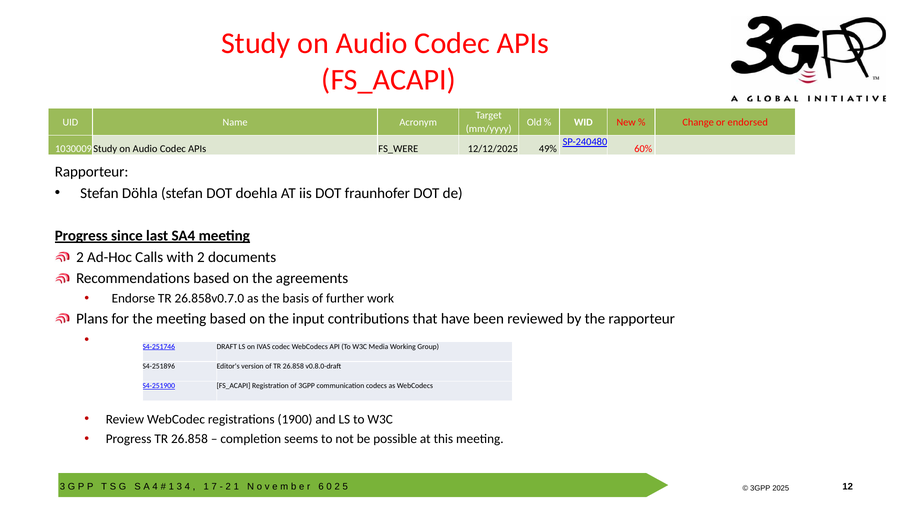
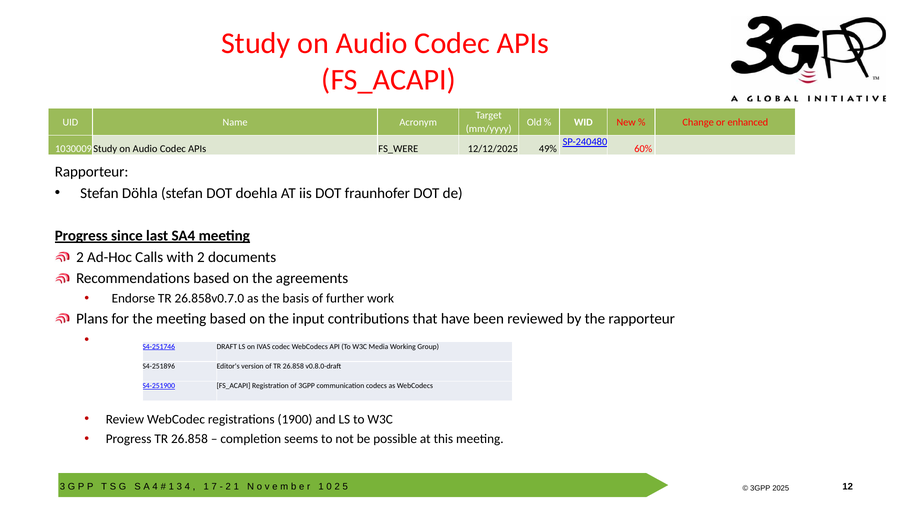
endorsed: endorsed -> enhanced (748, 122)
6: 6 -> 1 (321, 486)
